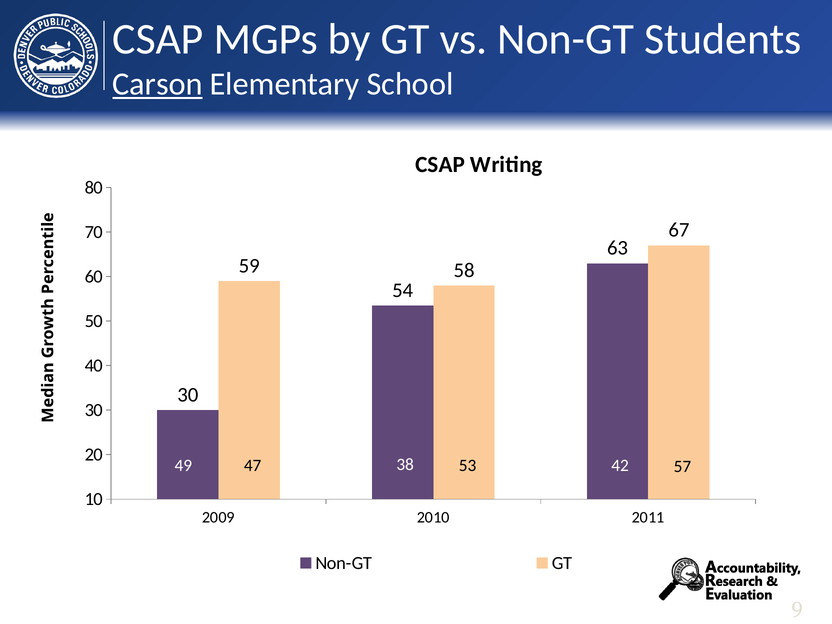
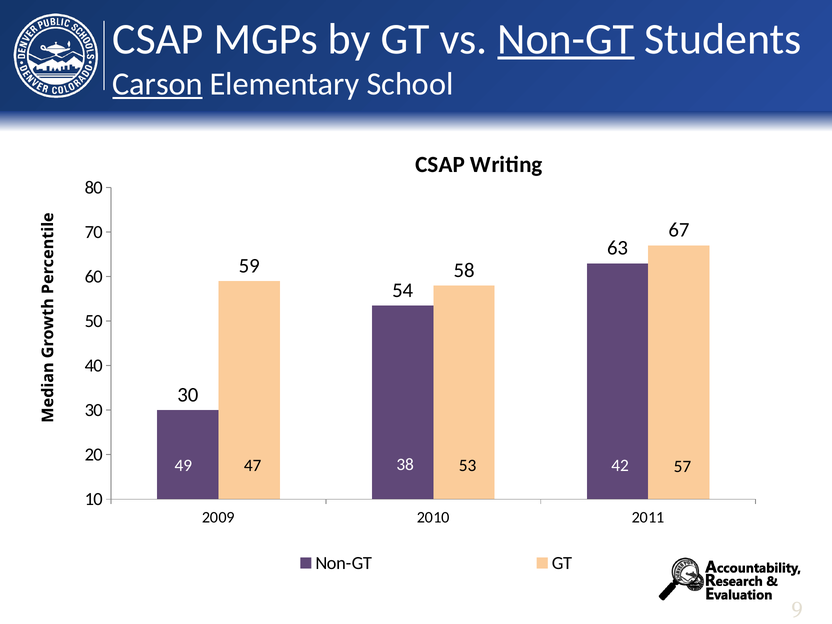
Non-GT underline: none -> present (566, 39)
